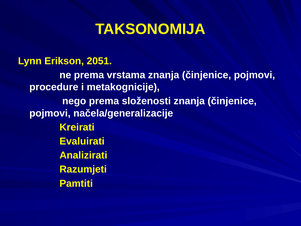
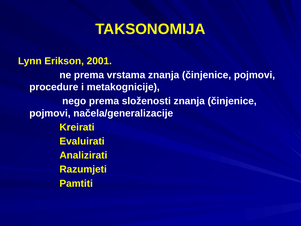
2051: 2051 -> 2001 (99, 61)
